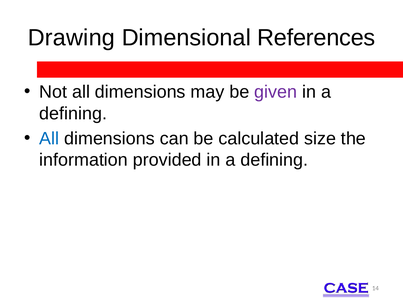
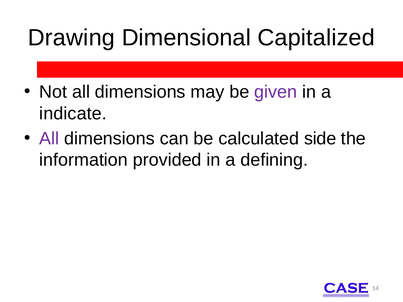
References: References -> Capitalized (316, 38)
defining: defining -> indicate (73, 114)
All colour: blue -> purple (49, 139)
size: size -> side (320, 139)
